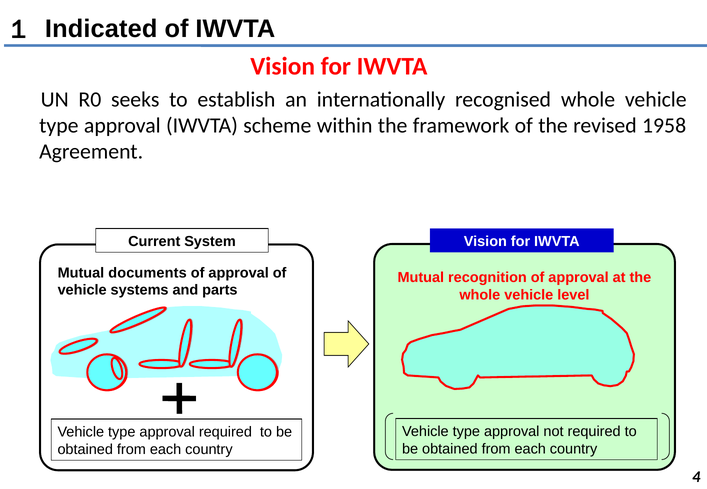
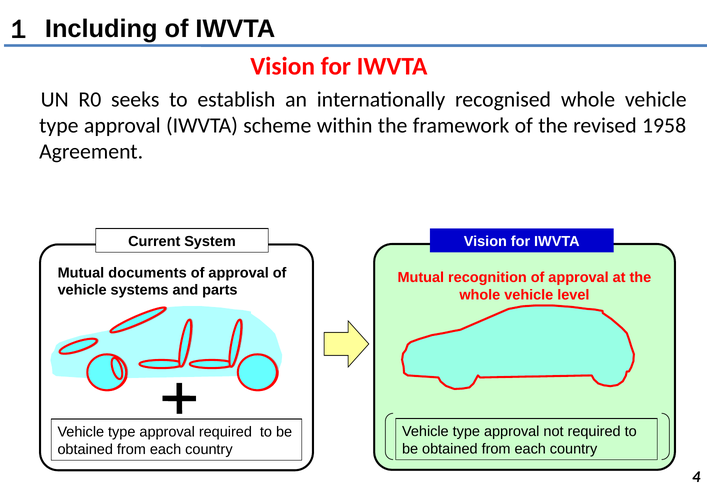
Indicated: Indicated -> Including (101, 29)
